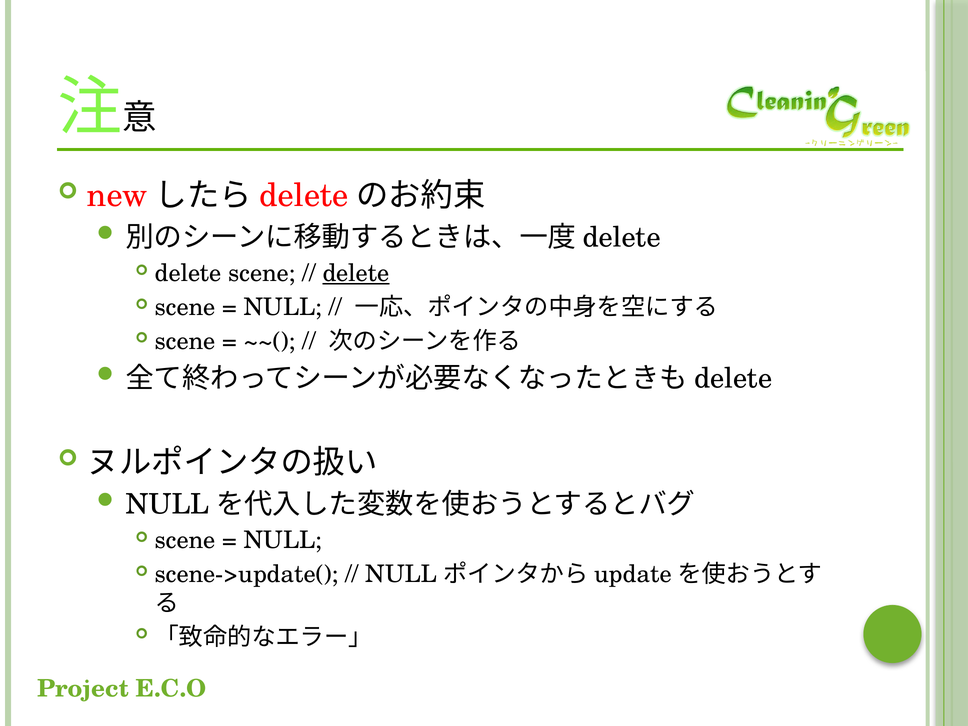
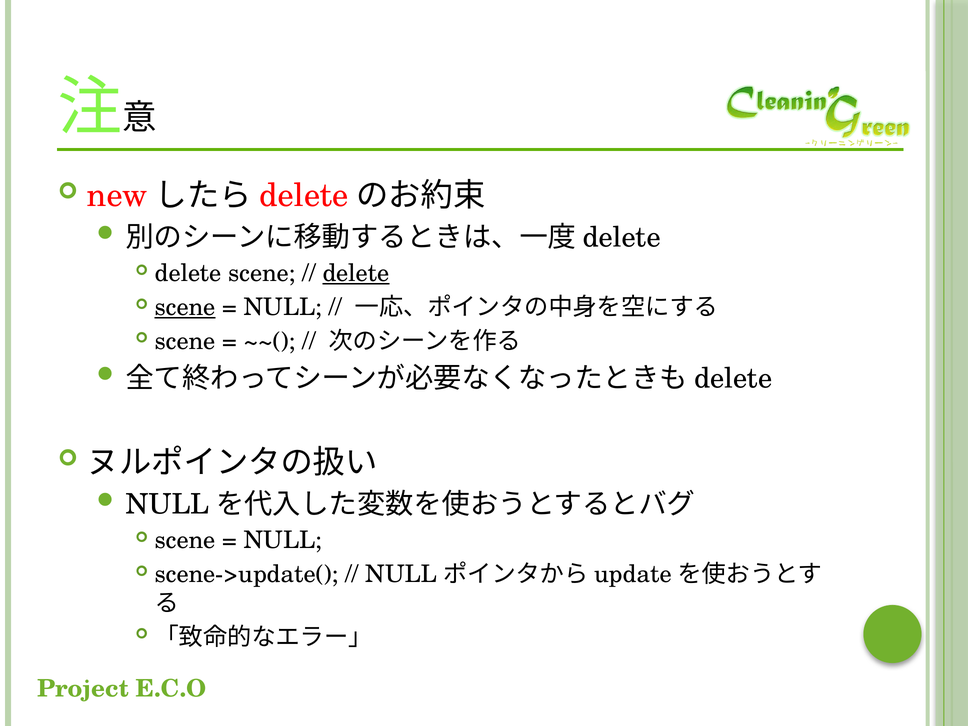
scene underline: none -> present (185, 307)
